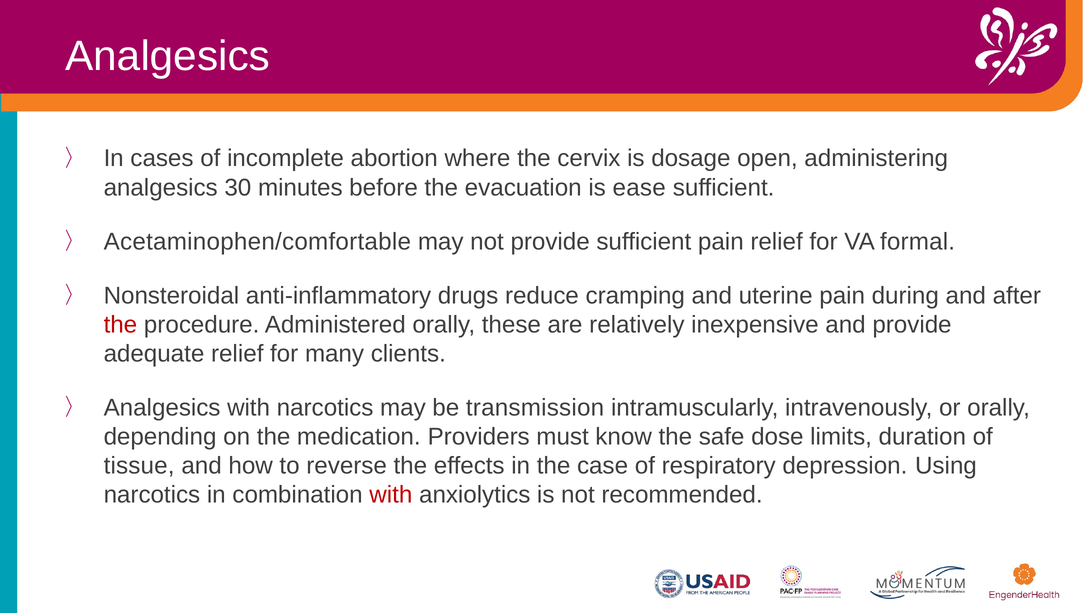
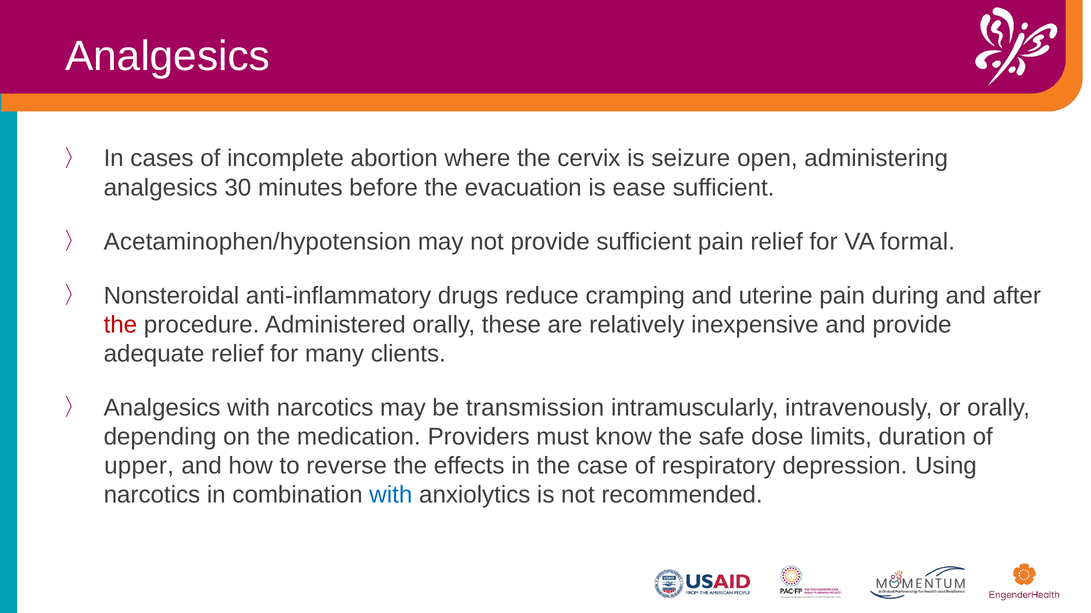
dosage: dosage -> seizure (691, 159)
Acetaminophen/comfortable: Acetaminophen/comfortable -> Acetaminophen/hypotension (257, 242)
tissue: tissue -> upper (139, 466)
with colour: red -> blue (391, 495)
